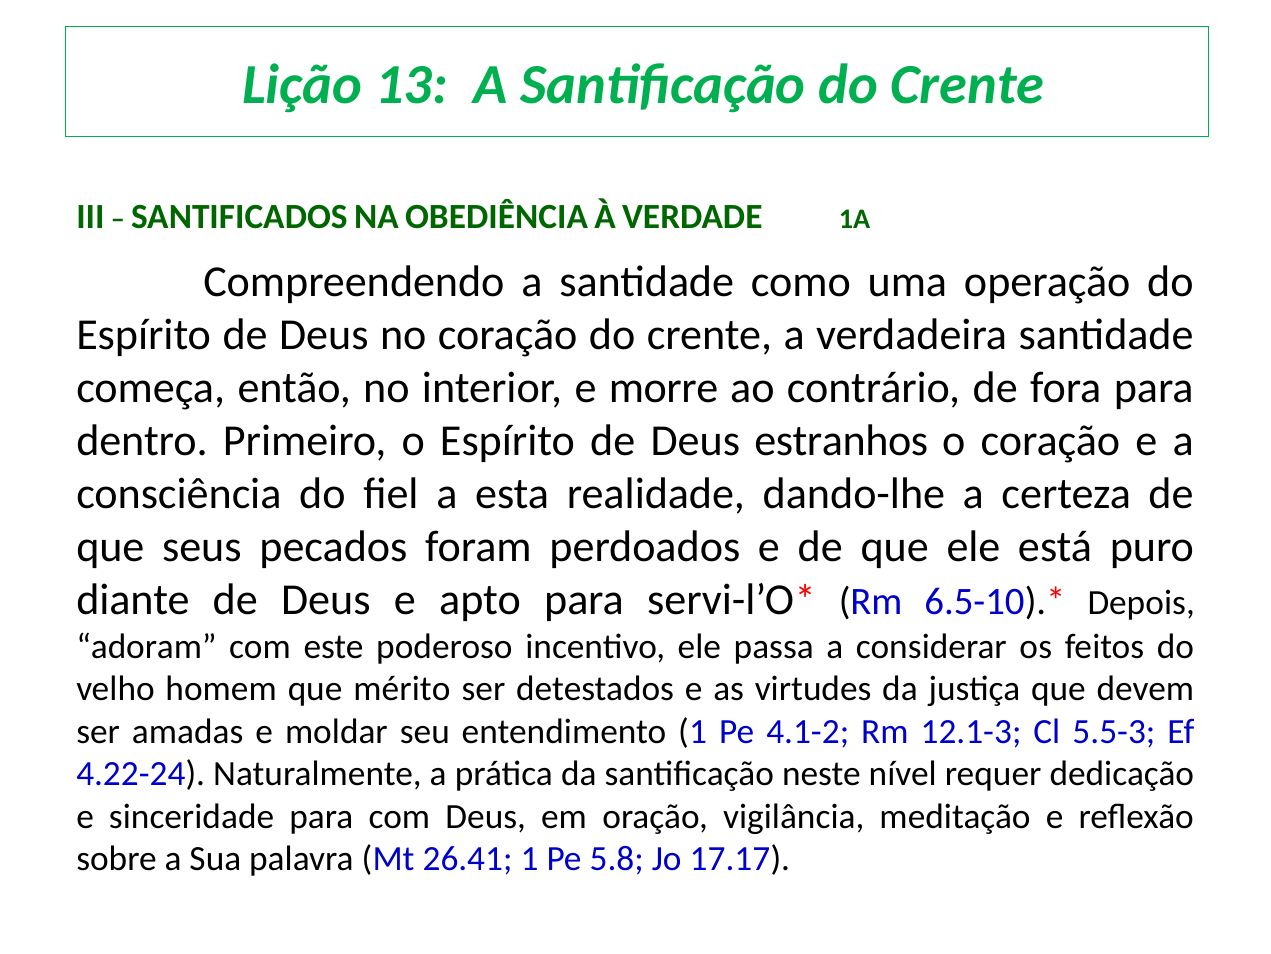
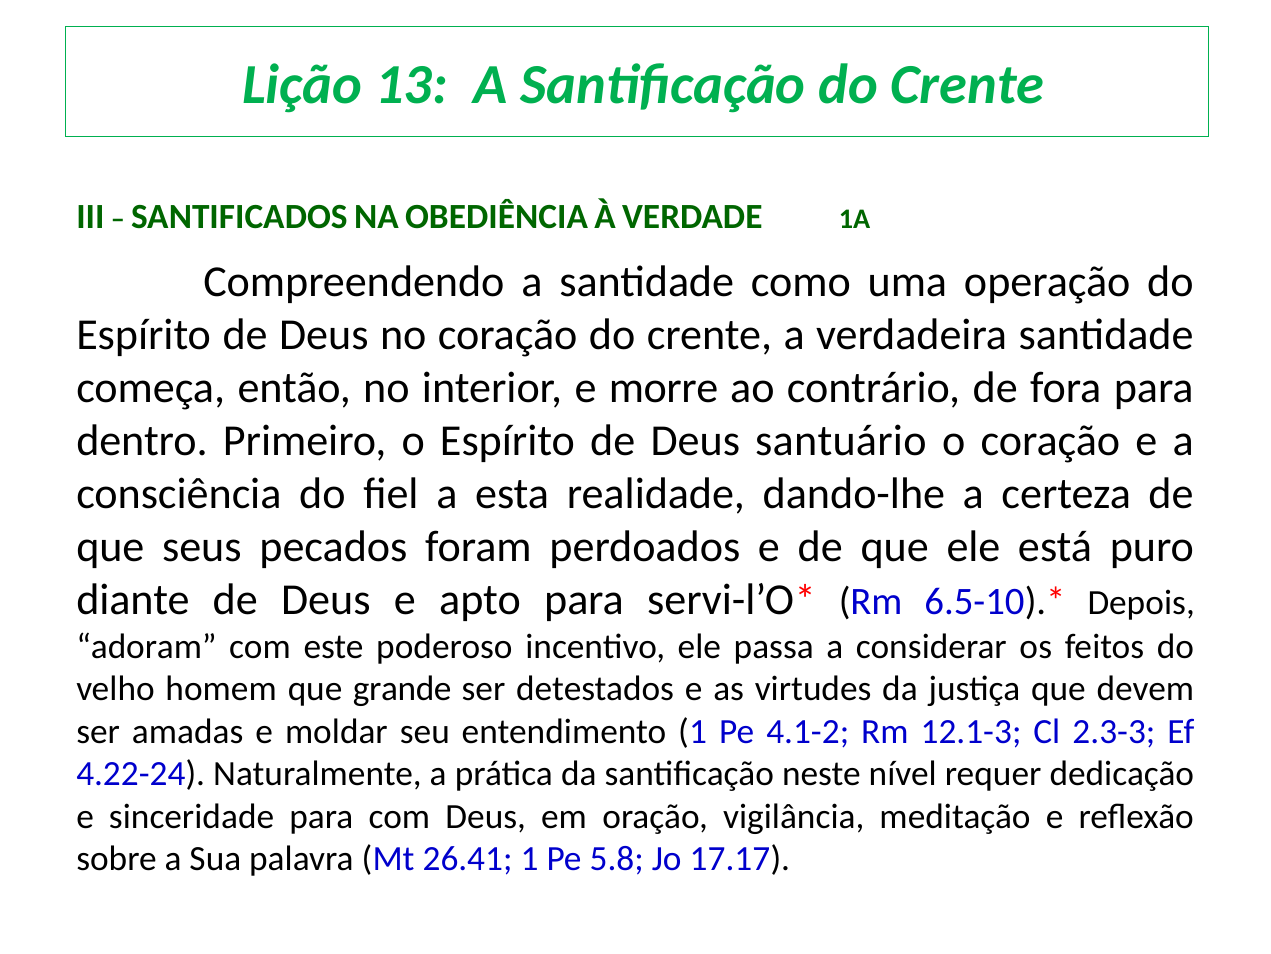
estranhos: estranhos -> santuário (841, 440)
mérito: mérito -> grande (402, 689)
5.5-3: 5.5-3 -> 2.3-3 (1114, 731)
